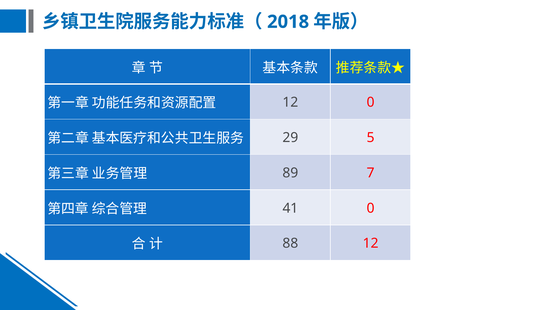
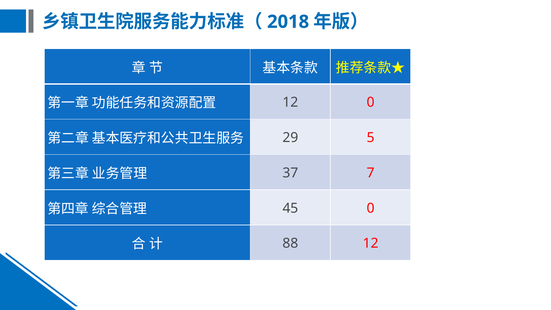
89: 89 -> 37 (290, 173)
41: 41 -> 45 (290, 208)
